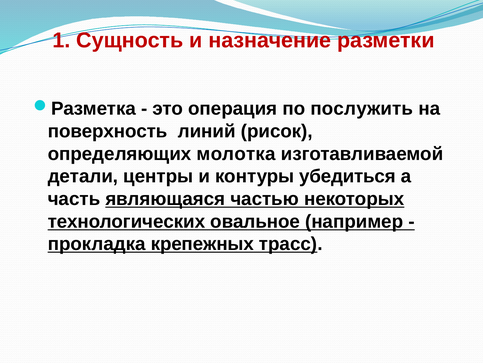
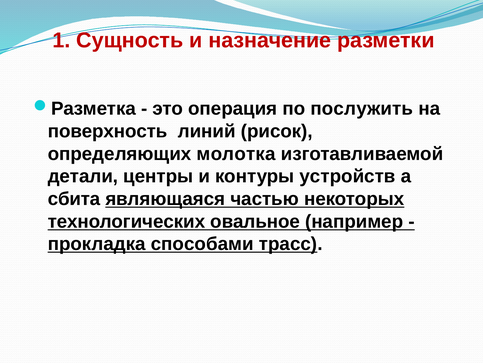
убедиться: убедиться -> устройств (347, 176)
часть: часть -> сбита (74, 199)
крепежных: крепежных -> способами (202, 244)
